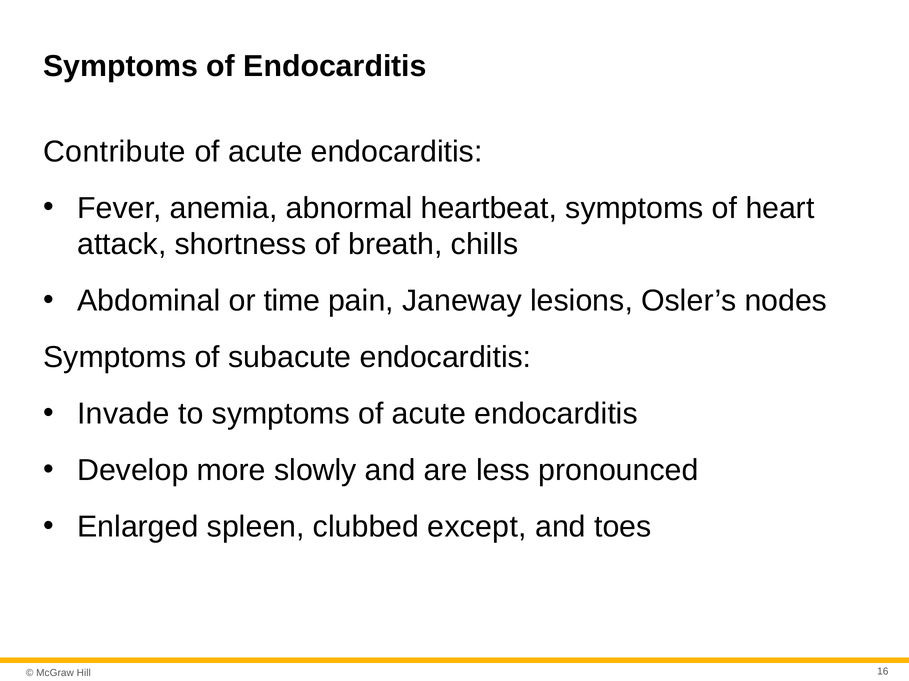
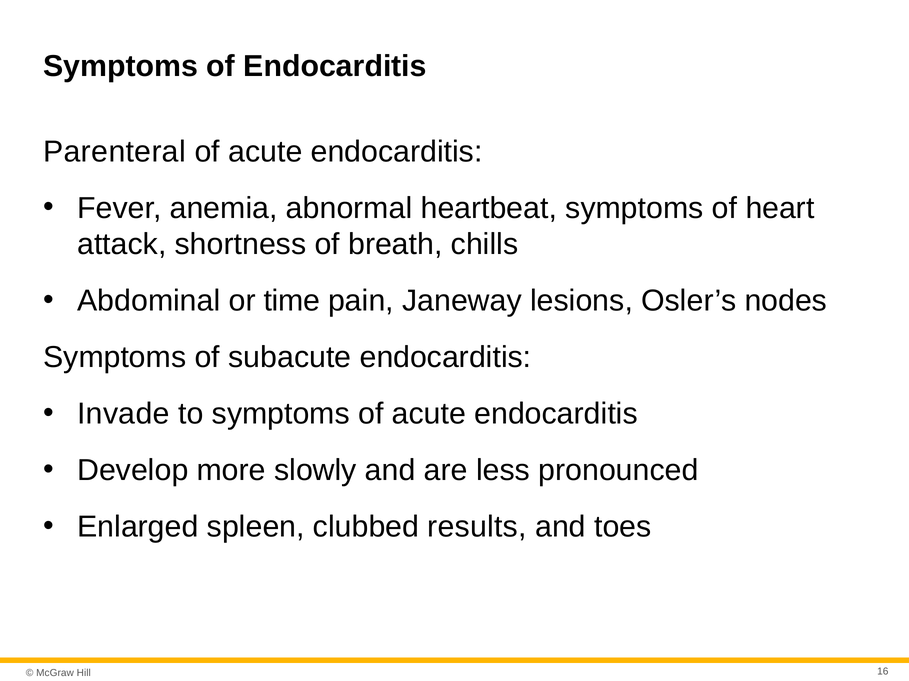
Contribute: Contribute -> Parenteral (115, 152)
except: except -> results (477, 527)
